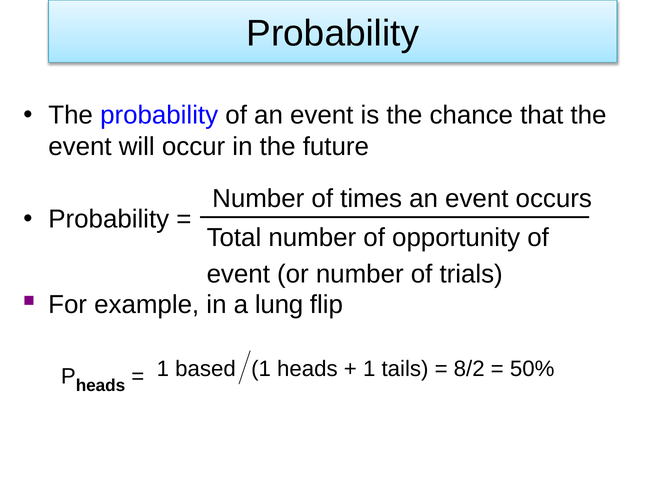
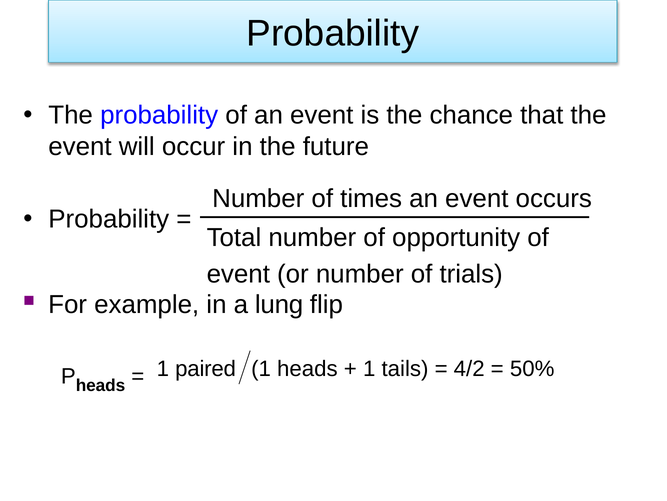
8/2: 8/2 -> 4/2 (469, 368)
based: based -> paired (206, 368)
